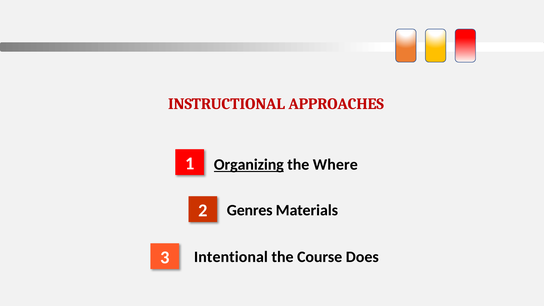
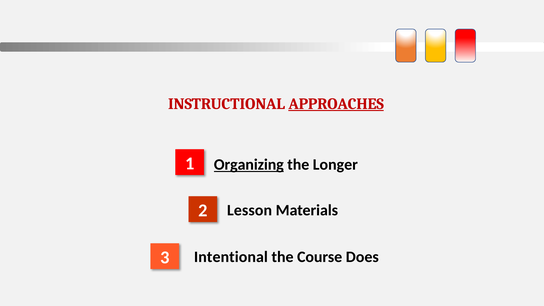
APPROACHES underline: none -> present (336, 104)
Where: Where -> Longer (335, 165)
Genres: Genres -> Lesson (250, 210)
